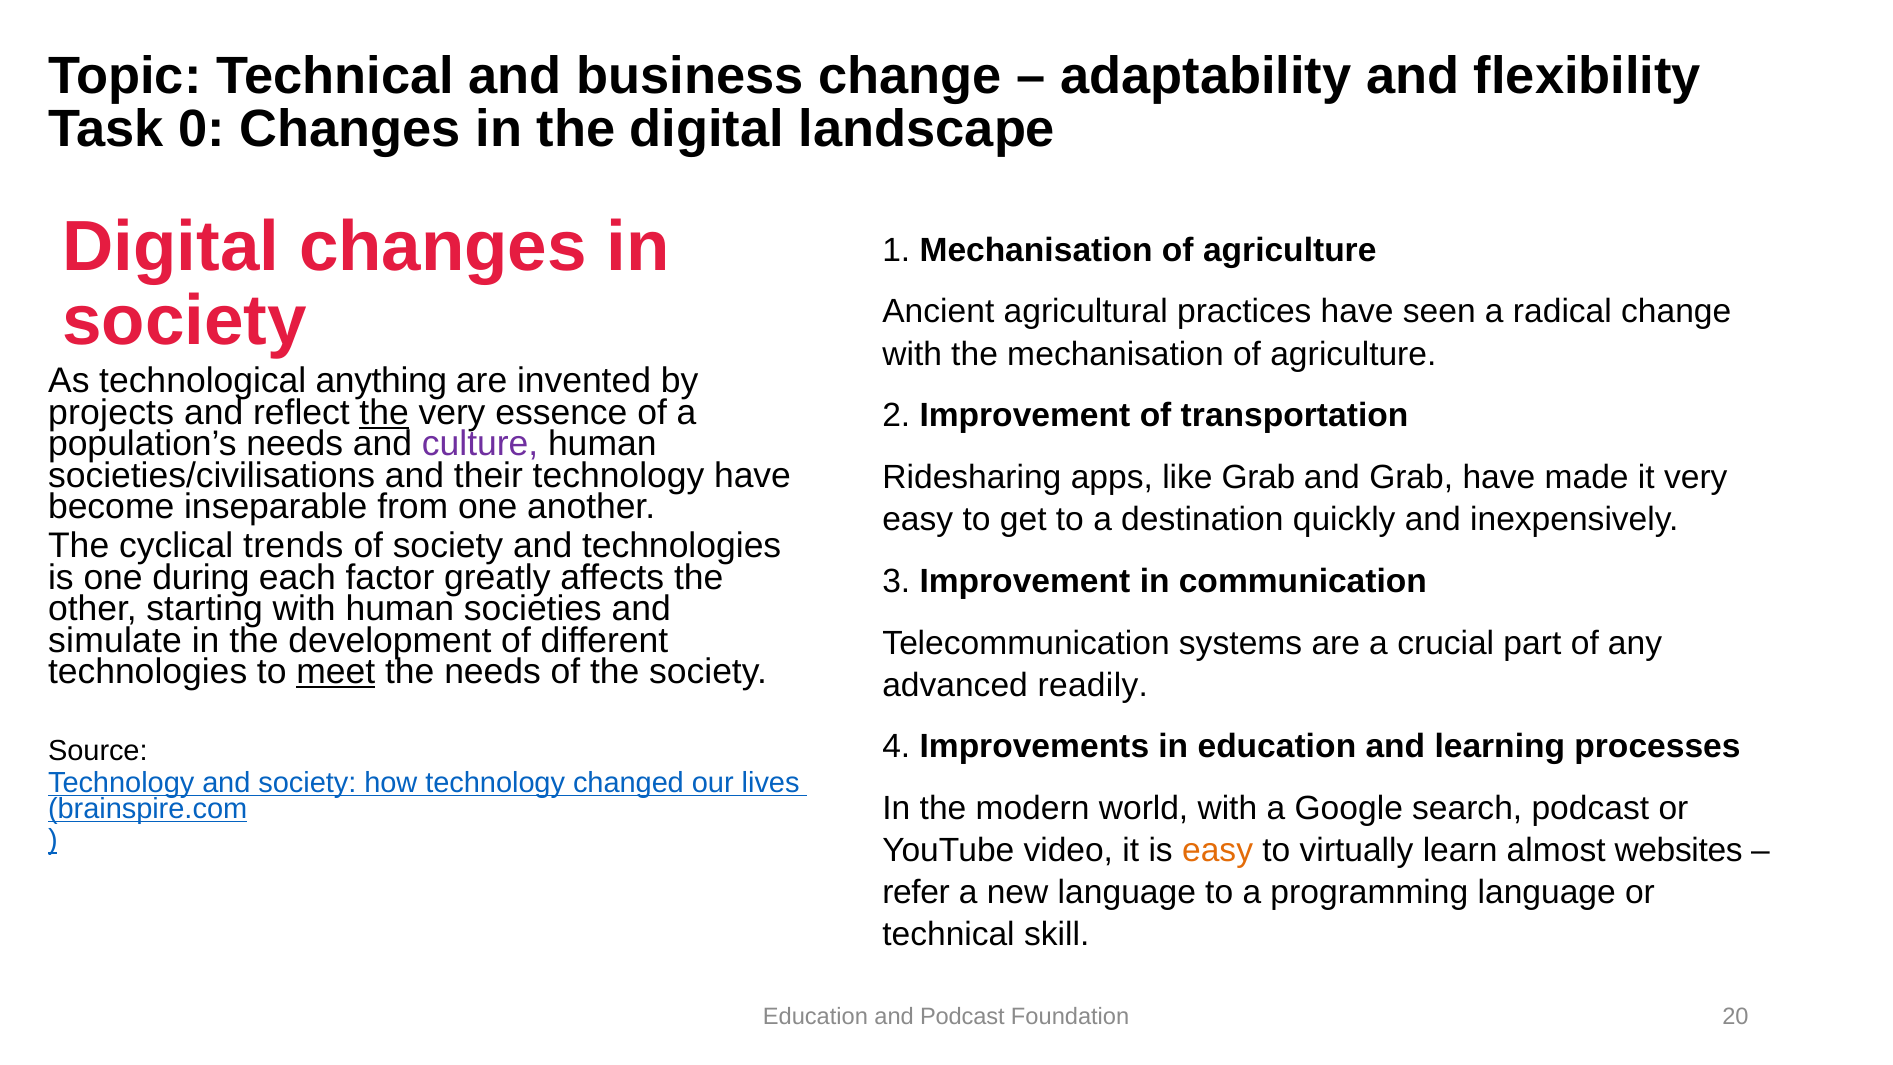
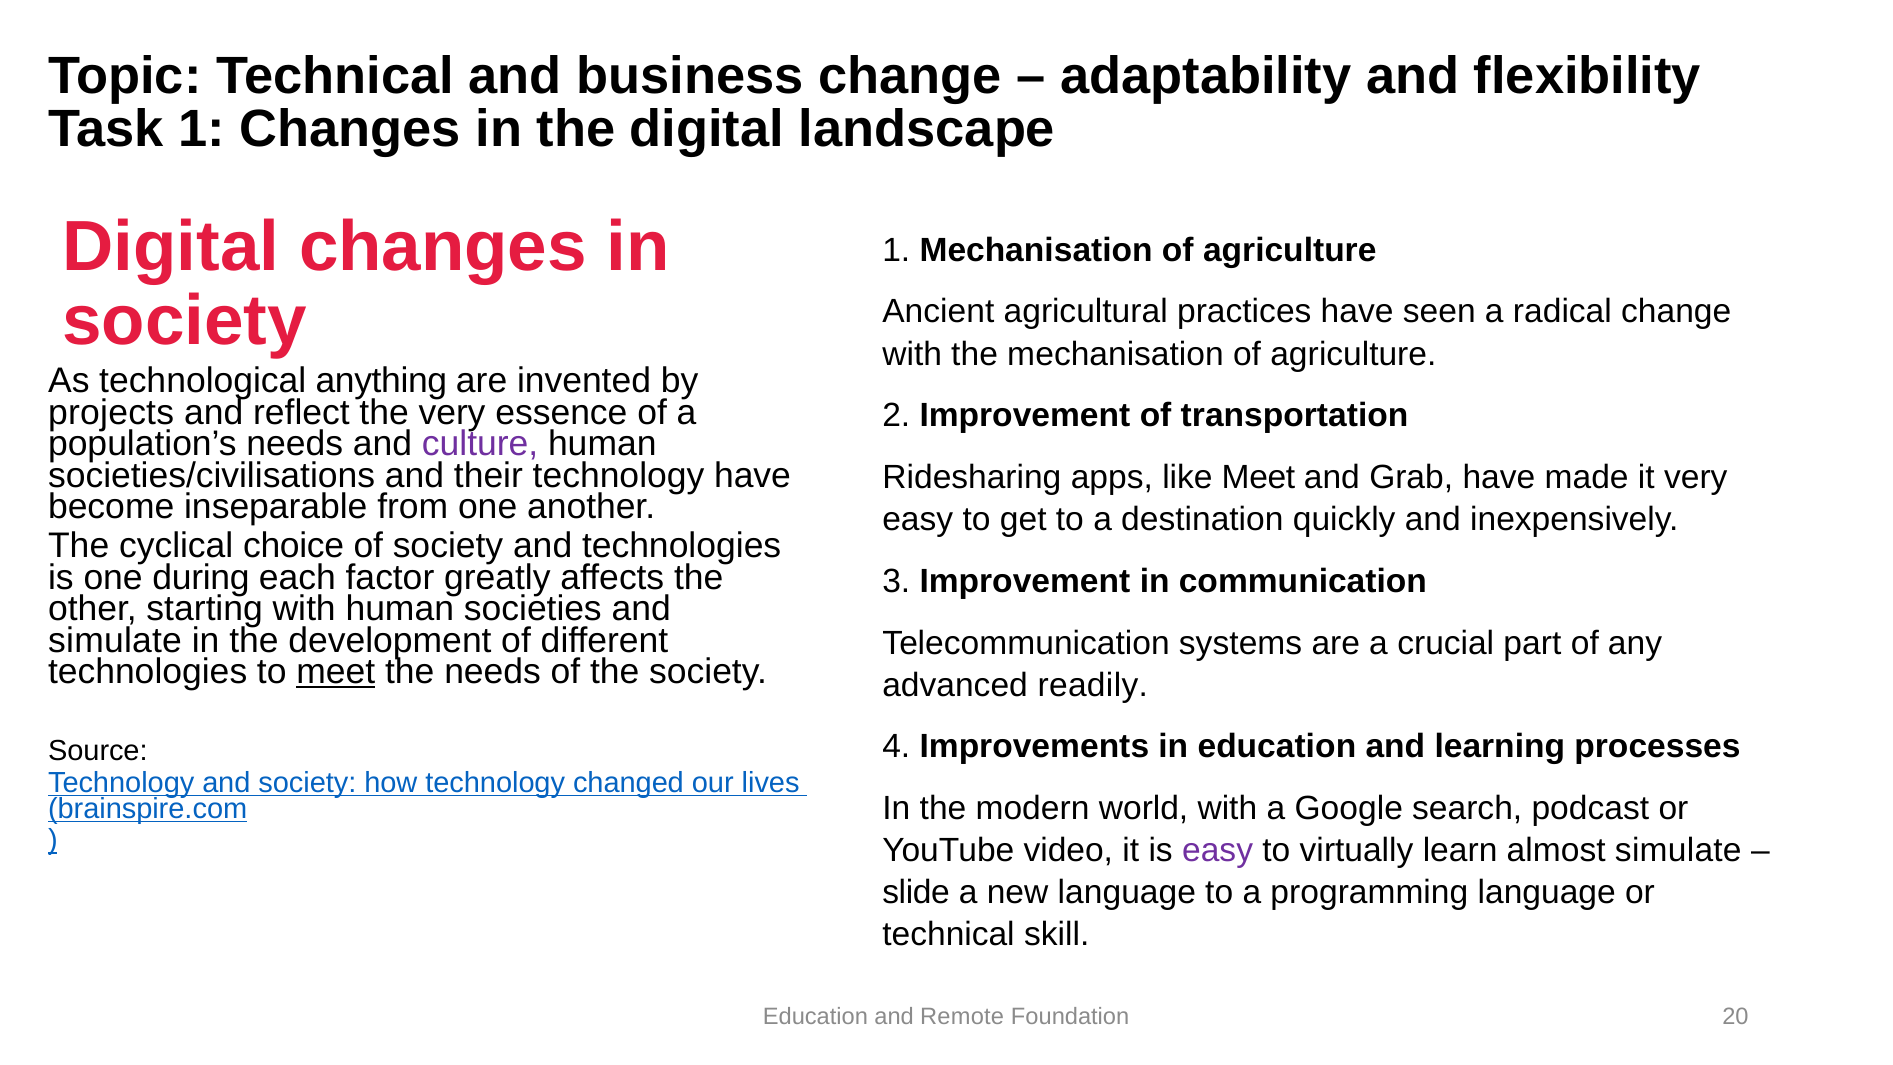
Task 0: 0 -> 1 (202, 129)
the underline: present -> none (384, 413)
like Grab: Grab -> Meet (1258, 477)
trends: trends -> choice (294, 546)
easy colour: orange -> purple (1218, 851)
almost websites: websites -> simulate (1678, 851)
refer: refer -> slide (916, 893)
and Podcast: Podcast -> Remote (962, 1017)
